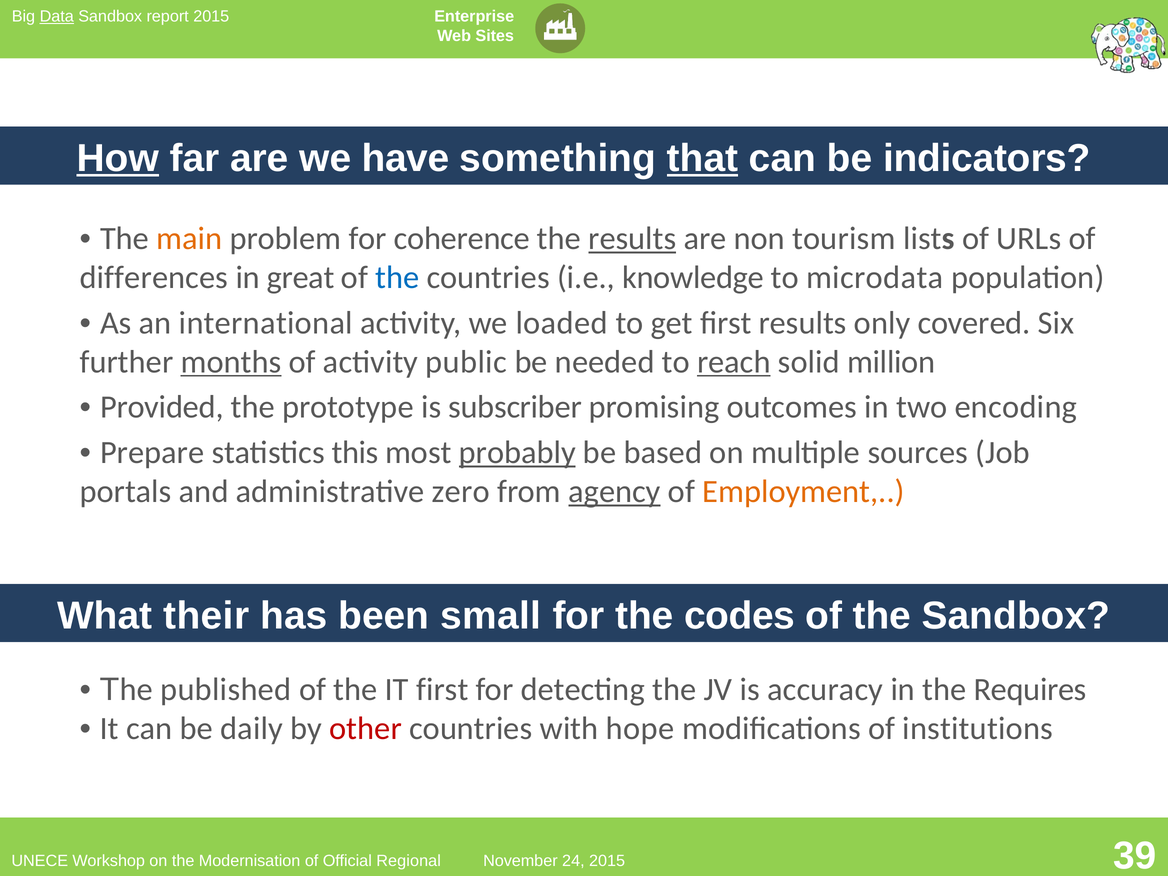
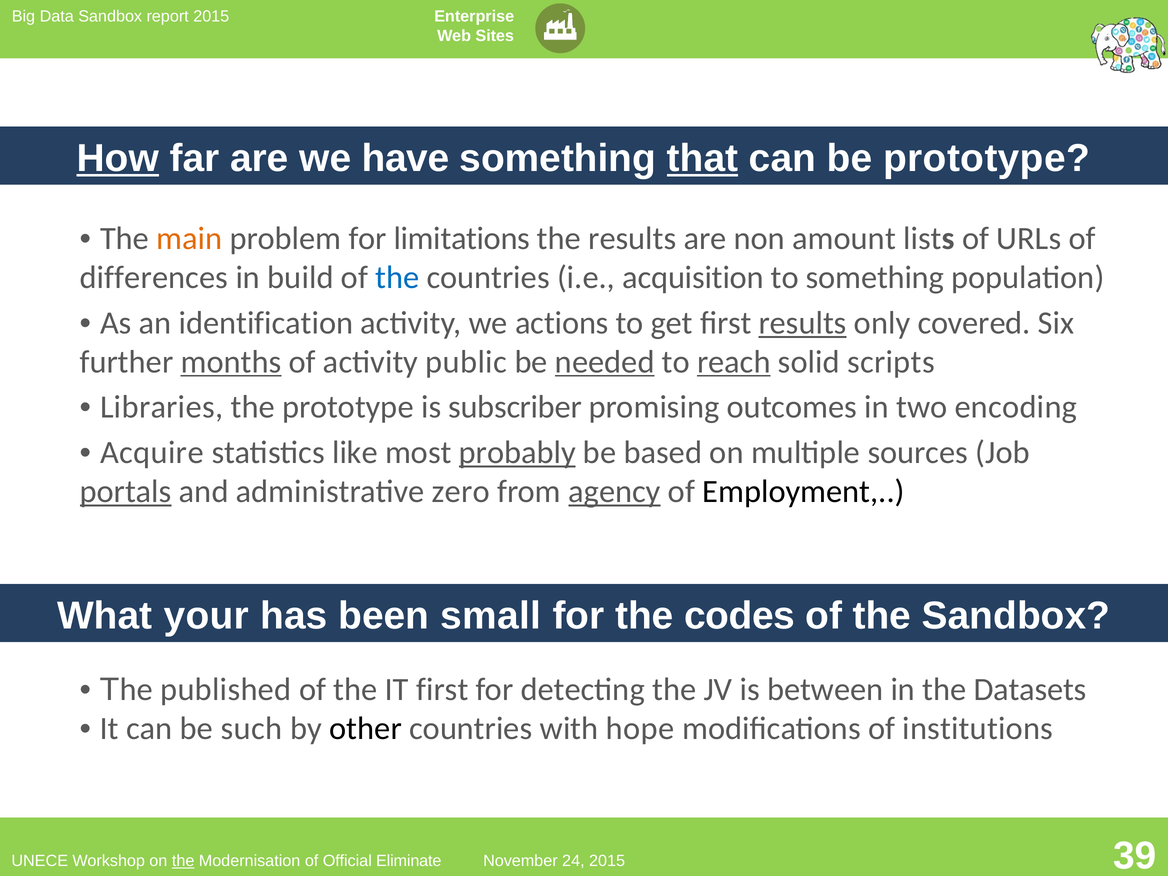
Data underline: present -> none (57, 17)
be indicators: indicators -> prototype (987, 158)
coherence: coherence -> limitations (462, 238)
results underline: present -> none (632, 238)
tourism: tourism -> amount (844, 238)
great: great -> build (300, 277)
knowledge: knowledge -> acquisition (693, 277)
to microdata: microdata -> something (875, 277)
international: international -> identification (266, 323)
loaded: loaded -> actions (562, 323)
results underline: none -> present (803, 323)
needed underline: none -> present (605, 362)
million: million -> scripts (891, 362)
Provided: Provided -> Libraries (162, 407)
Prepare: Prepare -> Acquire (152, 453)
this: this -> like (355, 453)
portals underline: none -> present (126, 492)
Employment colour: orange -> black (803, 492)
their: their -> your (206, 616)
accuracy: accuracy -> between (825, 689)
Requires: Requires -> Datasets (1030, 689)
daily: daily -> such (252, 728)
other colour: red -> black (366, 728)
the underline: none -> present (183, 861)
Regional: Regional -> Eliminate (409, 861)
